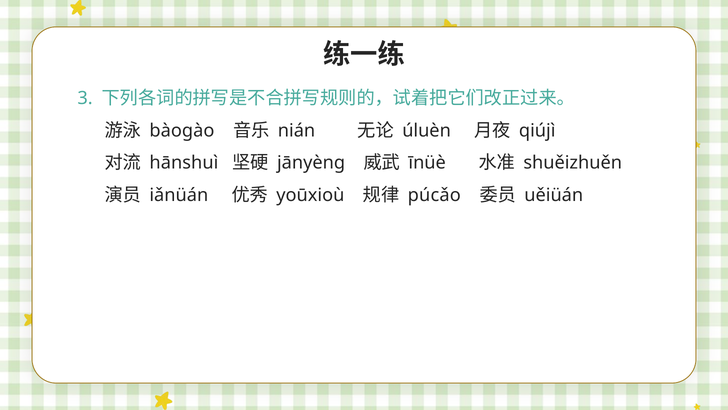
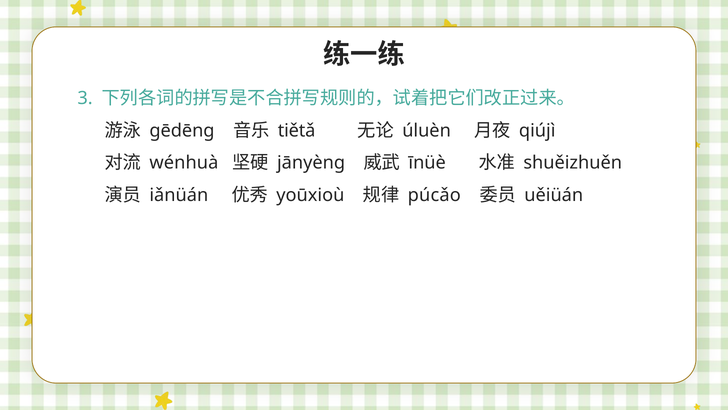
bàogào: bàogào -> gēdēng (182, 130)
nián: nián -> tiětǎ (297, 130)
hānshuì: hānshuì -> wénhuà (184, 163)
